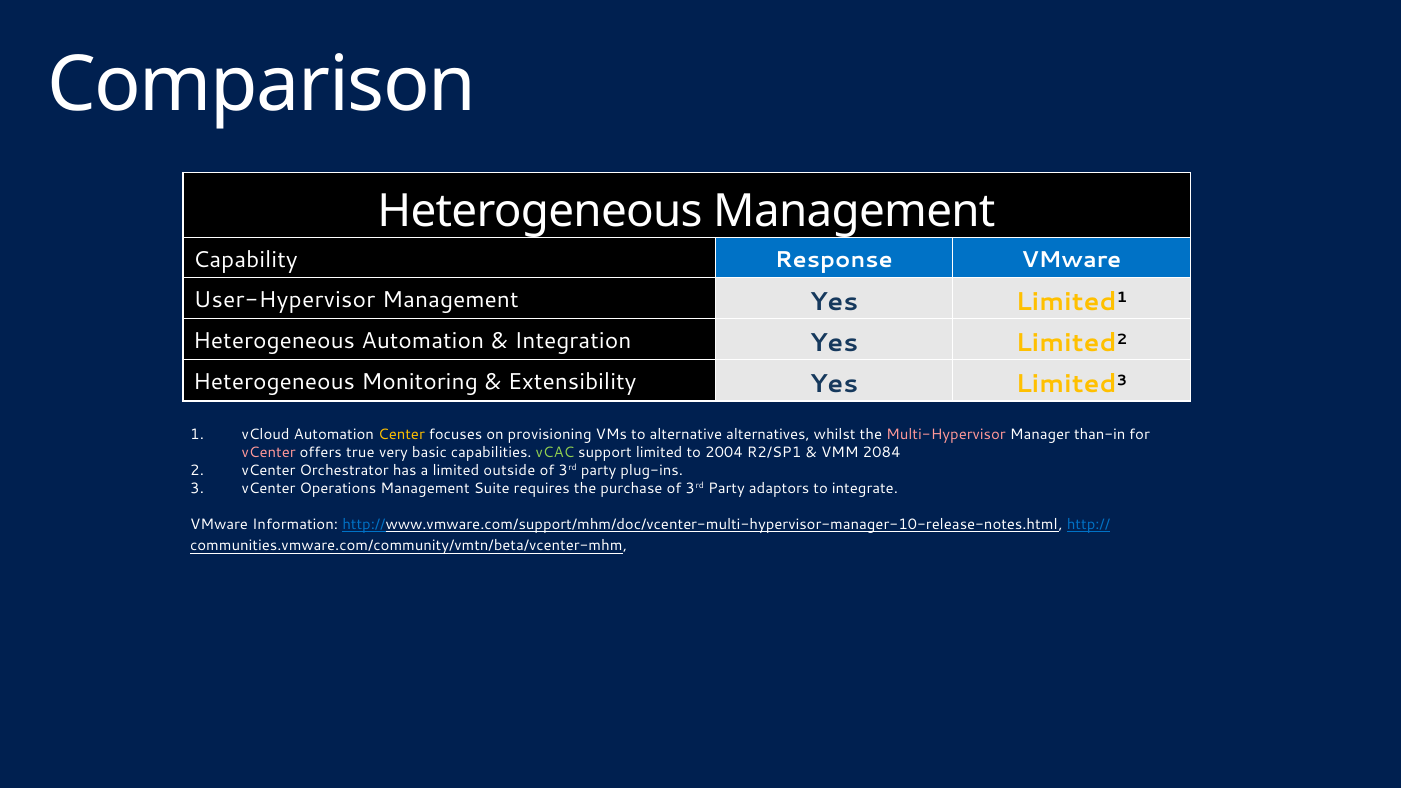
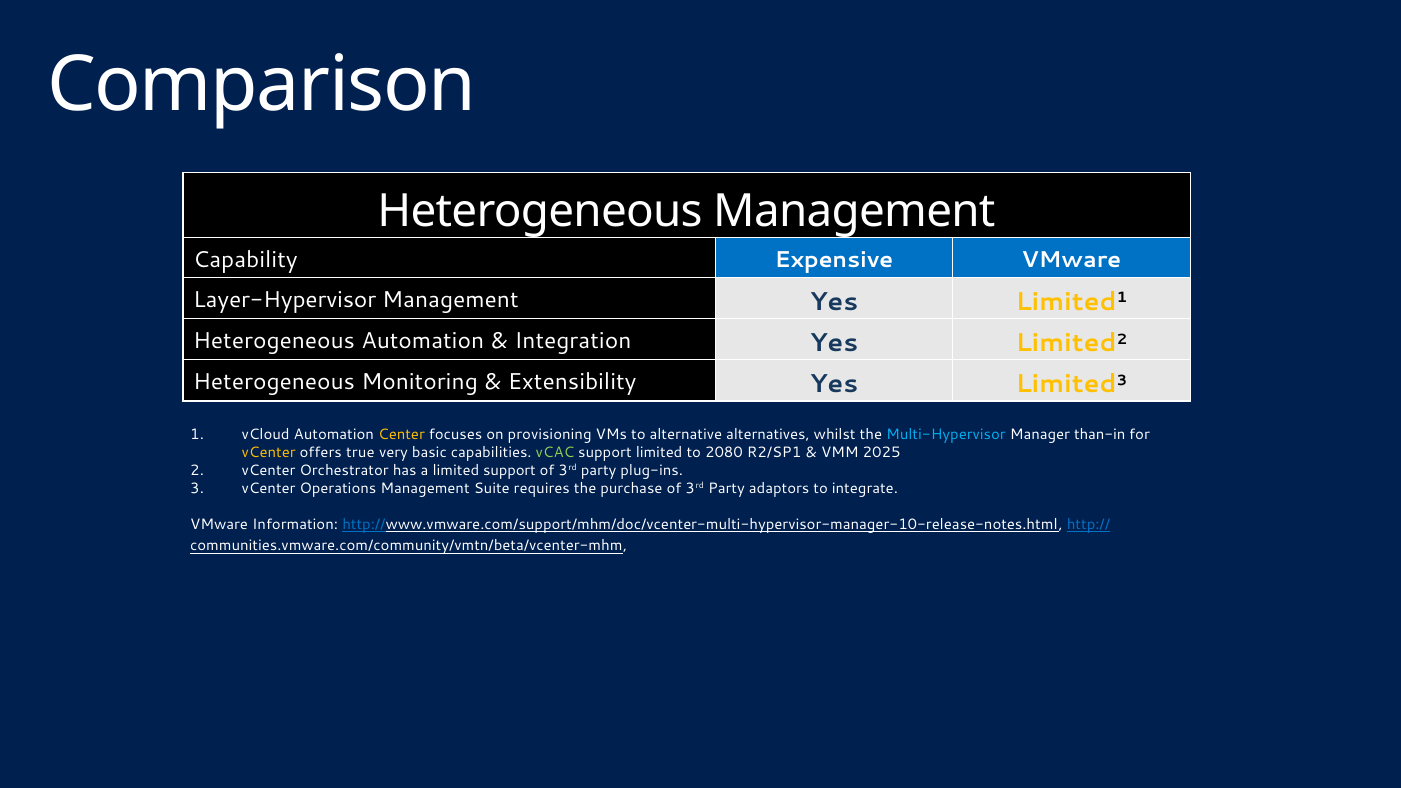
Response: Response -> Expensive (834, 260)
User-Hypervisor: User-Hypervisor -> Layer-Hypervisor (285, 300)
Multi-Hypervisor colour: pink -> light blue (946, 434)
vCenter colour: pink -> yellow (269, 452)
2004: 2004 -> 2080 (724, 452)
2084: 2084 -> 2025 (882, 452)
limited outside: outside -> support (509, 470)
